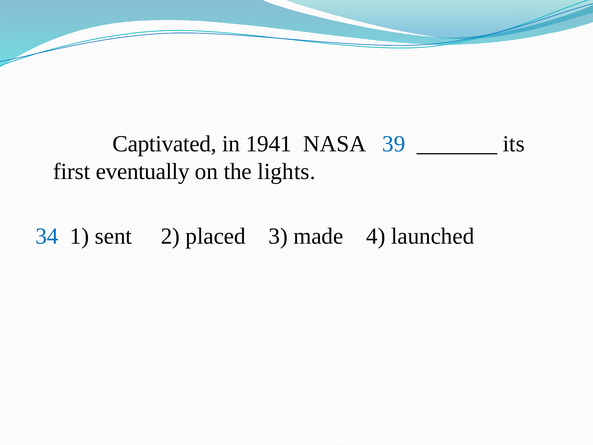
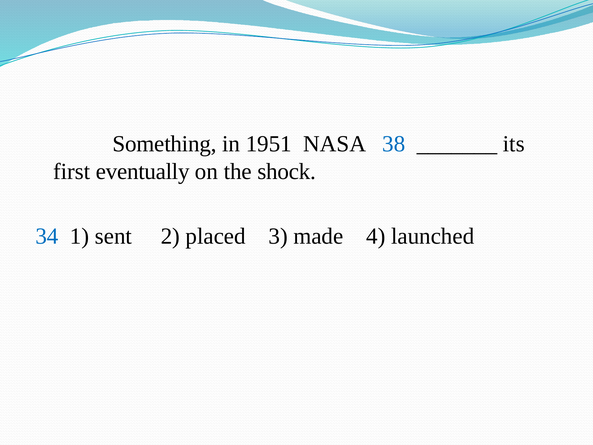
Captivated: Captivated -> Something (165, 144)
1941: 1941 -> 1951 (269, 144)
39: 39 -> 38 (394, 144)
lights: lights -> shock (287, 172)
